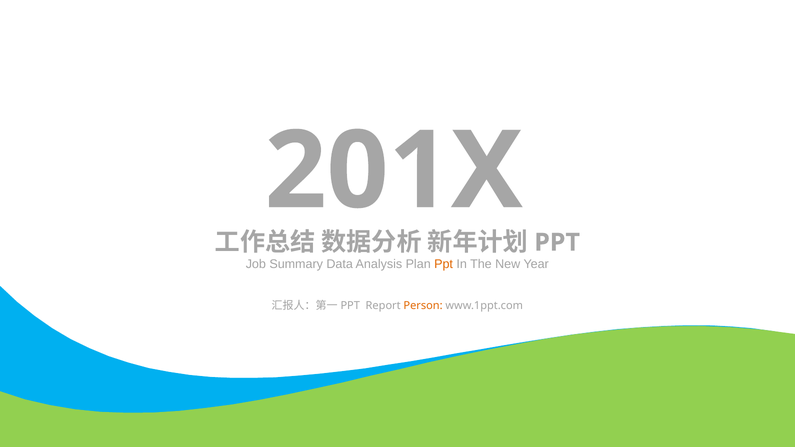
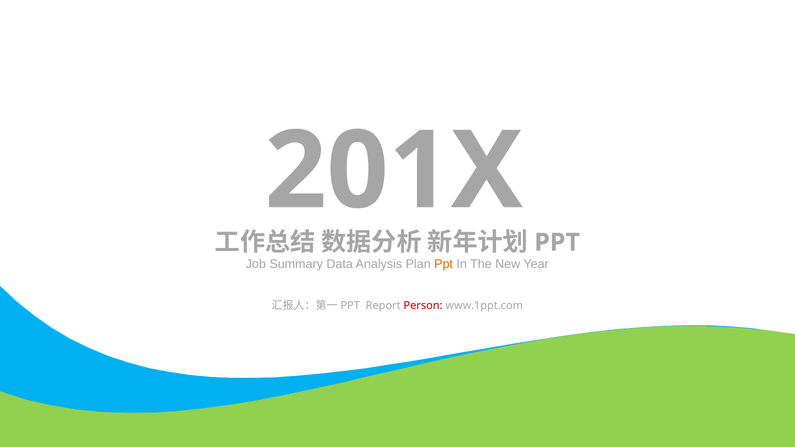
Person colour: orange -> red (423, 306)
